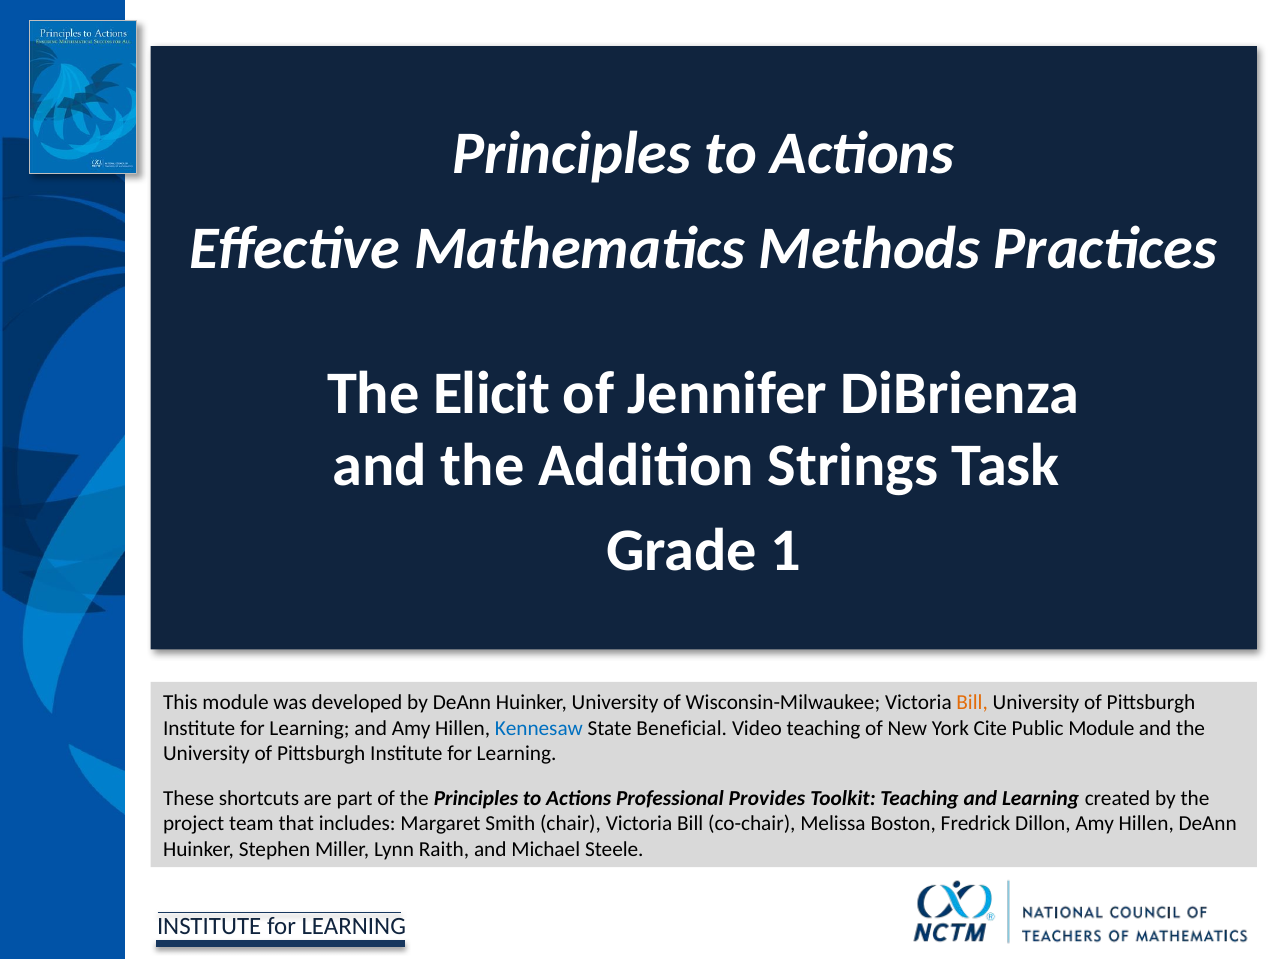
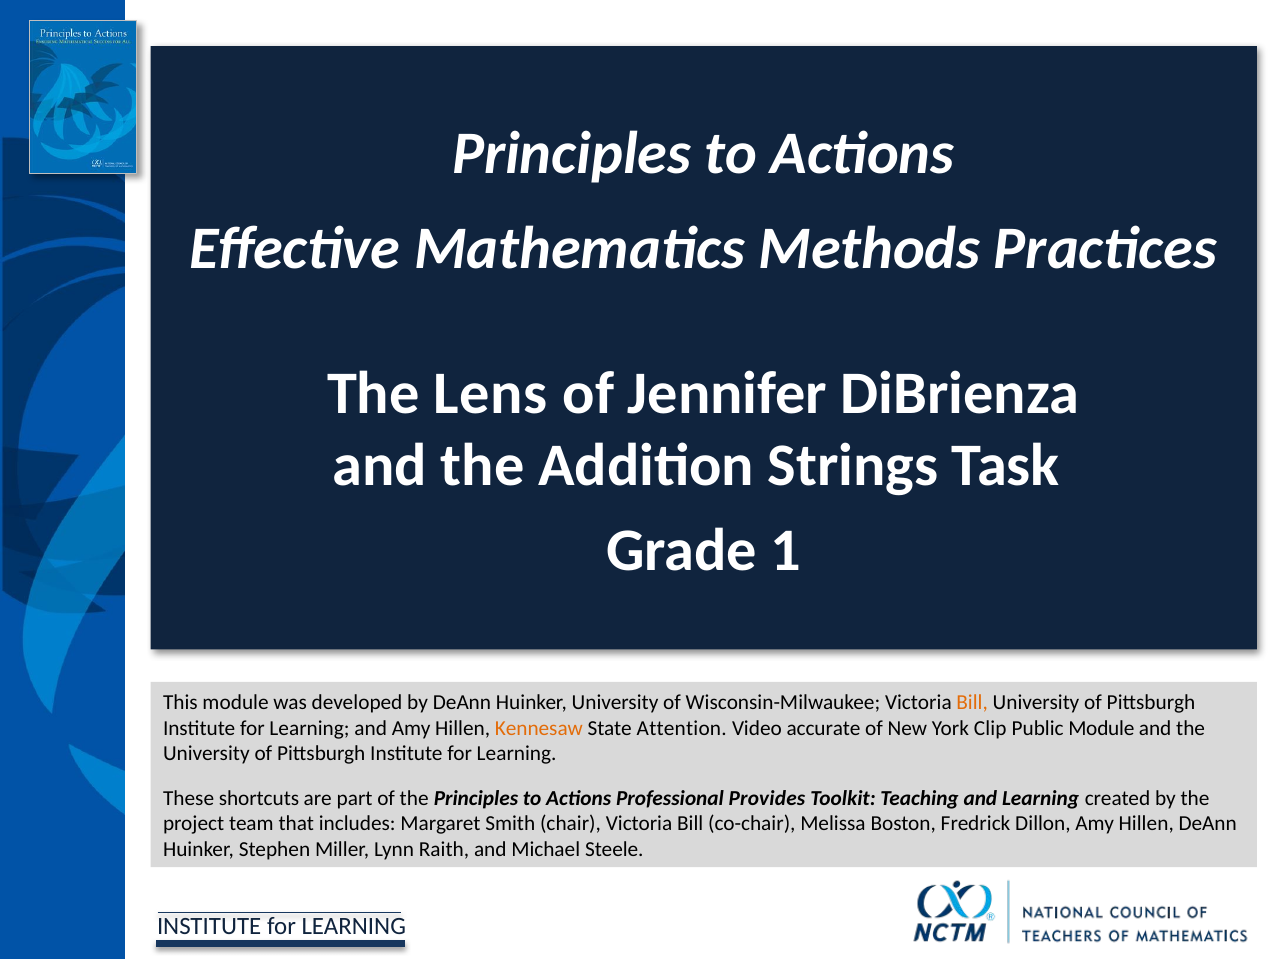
Elicit: Elicit -> Lens (491, 393)
Kennesaw colour: blue -> orange (539, 728)
Beneficial: Beneficial -> Attention (682, 728)
Video teaching: teaching -> accurate (824, 728)
Cite: Cite -> Clip (990, 728)
